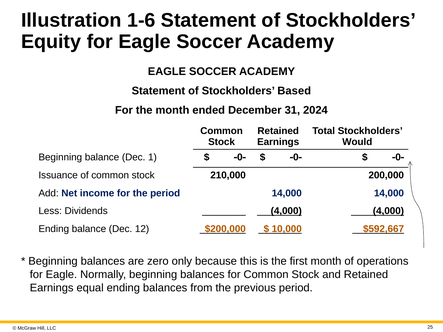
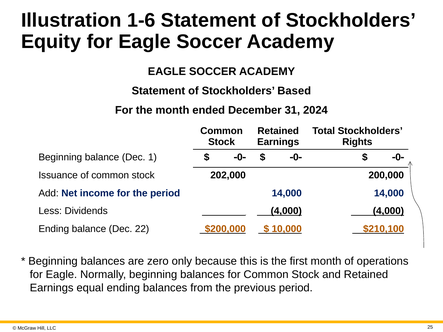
Would: Would -> Rights (357, 142)
210,000: 210,000 -> 202,000 (228, 175)
12: 12 -> 22 (142, 229)
$592,667: $592,667 -> $210,100 (384, 229)
